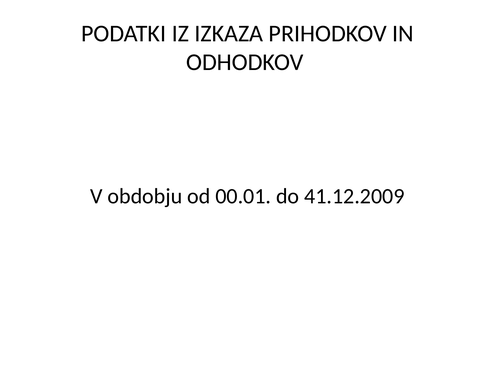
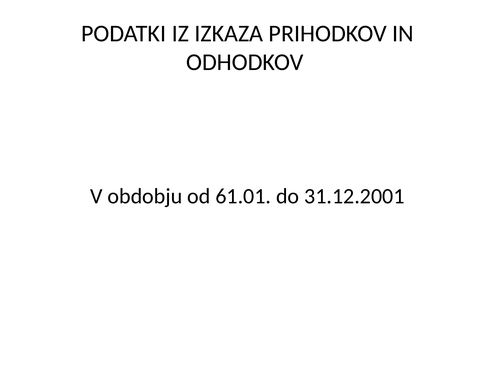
00.01: 00.01 -> 61.01 (243, 196)
41.12.2009: 41.12.2009 -> 31.12.2001 (354, 196)
